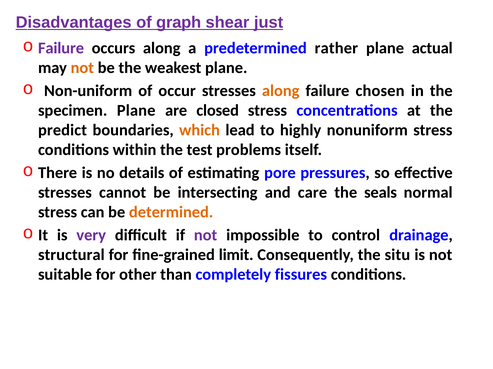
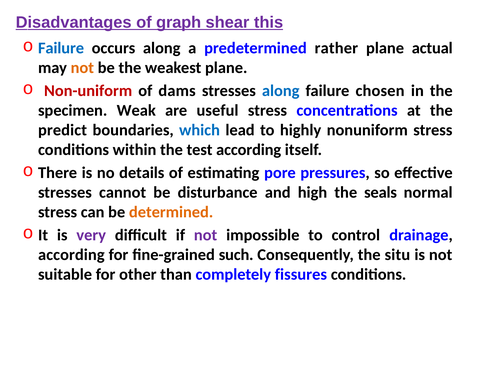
just: just -> this (269, 22)
Failure colour: purple -> blue (61, 48)
Non-uniform colour: black -> red (88, 91)
occur: occur -> dams (177, 91)
along colour: orange -> blue (281, 91)
specimen Plane: Plane -> Weak (136, 111)
closed: closed -> useful (218, 111)
which colour: orange -> blue (200, 130)
test problems: problems -> according (249, 150)
intersecting: intersecting -> disturbance (218, 193)
care: care -> high (312, 193)
structural: structural -> according (71, 255)
limit: limit -> such (236, 255)
